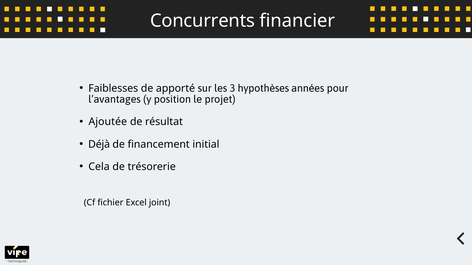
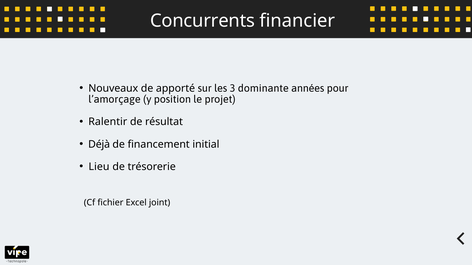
Faiblesses: Faiblesses -> Nouveaux (113, 88)
hypothèses: hypothèses -> dominante (263, 88)
l’avantages: l’avantages -> l’amorçage (114, 100)
Ajoutée: Ajoutée -> Ralentir (108, 122)
Cela: Cela -> Lieu (99, 167)
